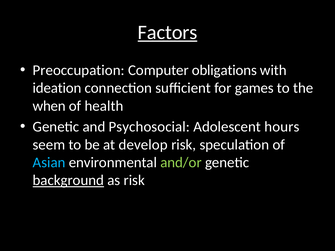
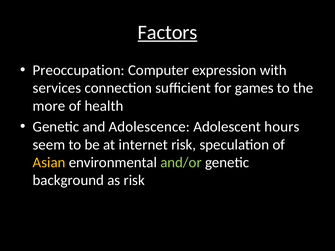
obligations: obligations -> expression (224, 70)
ideation: ideation -> services (57, 88)
when: when -> more (49, 106)
Psychosocial: Psychosocial -> Adolescence (149, 127)
develop: develop -> internet (143, 145)
Asian colour: light blue -> yellow (49, 163)
background underline: present -> none (68, 180)
